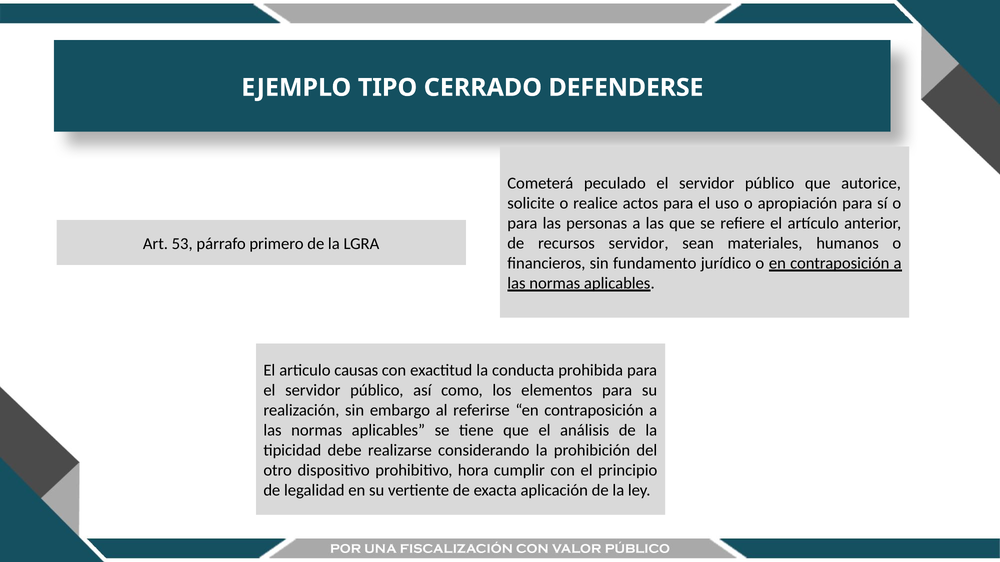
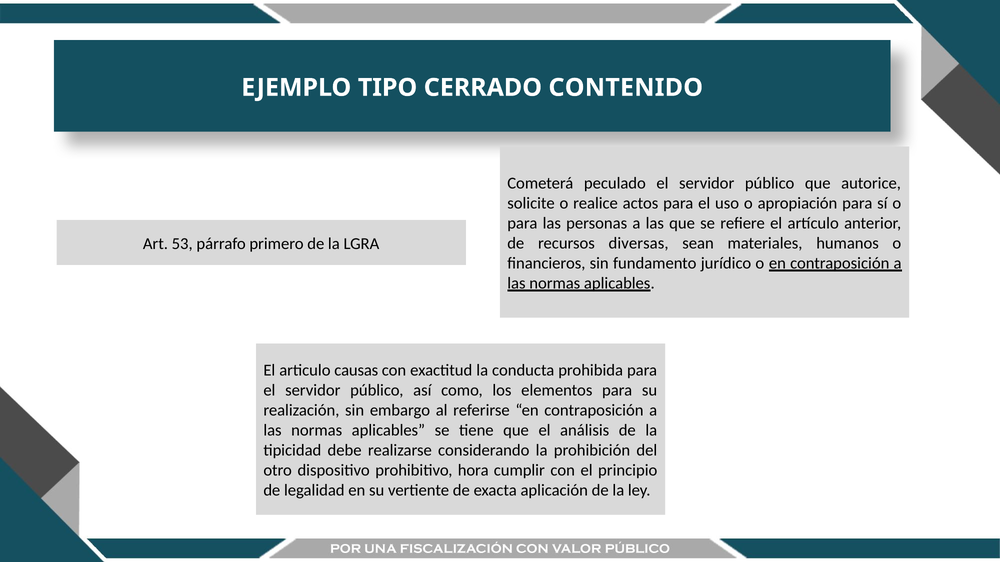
DEFENDERSE: DEFENDERSE -> CONTENIDO (626, 88)
recursos servidor: servidor -> diversas (639, 244)
